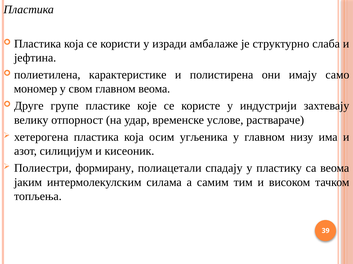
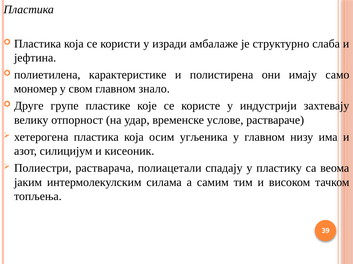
главном веома: веома -> знало (154, 89)
формирану: формирану -> растварача (105, 169)
